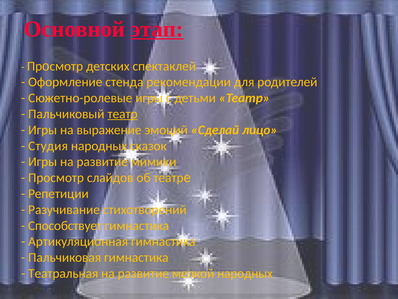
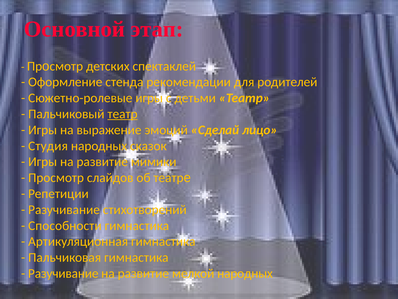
этап underline: present -> none (157, 29)
Способствует: Способствует -> Способности (65, 225)
Театральная: Театральная -> Разучивание (63, 273)
